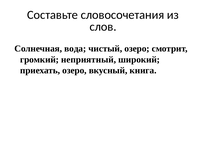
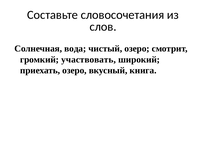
неприятный: неприятный -> участвовать (89, 60)
